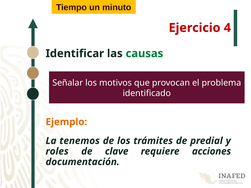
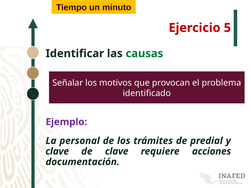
4: 4 -> 5 (227, 28)
Ejemplo colour: orange -> purple (66, 122)
tenemos: tenemos -> personal (80, 141)
roles: roles -> clave (57, 152)
